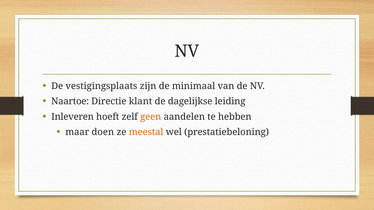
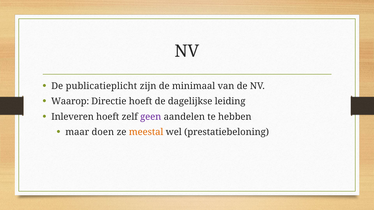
vestigingsplaats: vestigingsplaats -> publicatieplicht (101, 86)
Naartoe: Naartoe -> Waarop (70, 102)
Directie klant: klant -> hoeft (141, 102)
geen colour: orange -> purple (151, 117)
